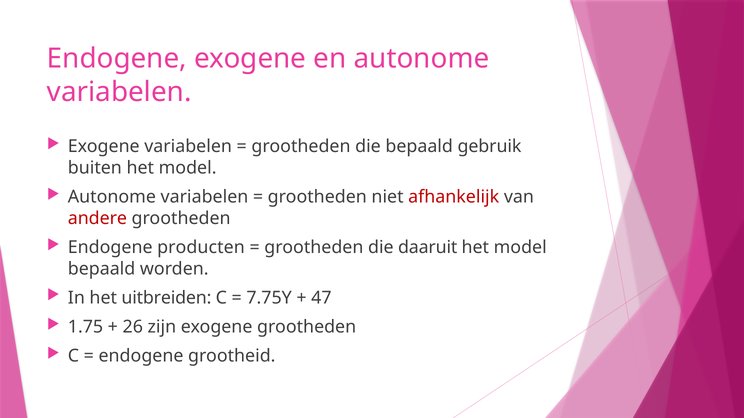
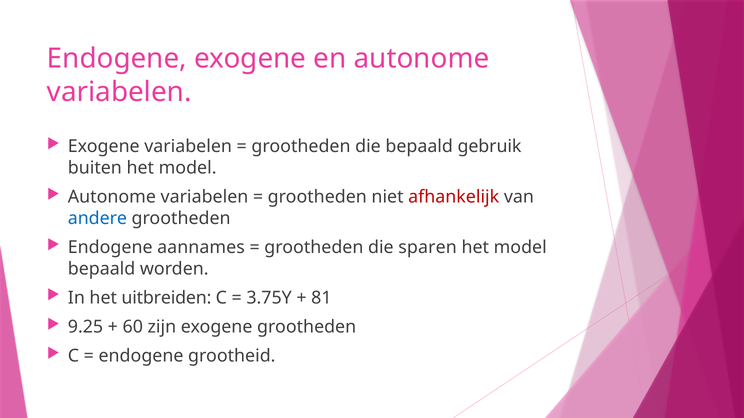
andere colour: red -> blue (97, 218)
producten: producten -> aannames (201, 248)
daaruit: daaruit -> sparen (428, 248)
7.75Y: 7.75Y -> 3.75Y (269, 298)
47: 47 -> 81 (321, 298)
1.75: 1.75 -> 9.25 (86, 327)
26: 26 -> 60 (133, 327)
